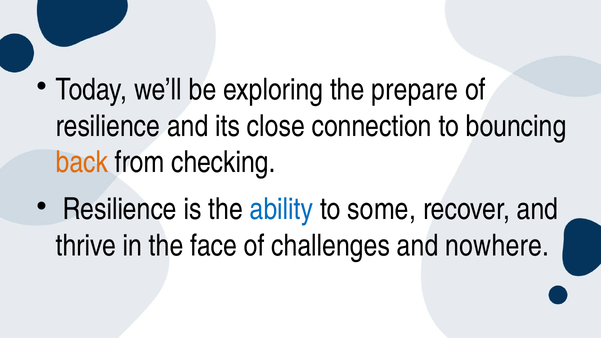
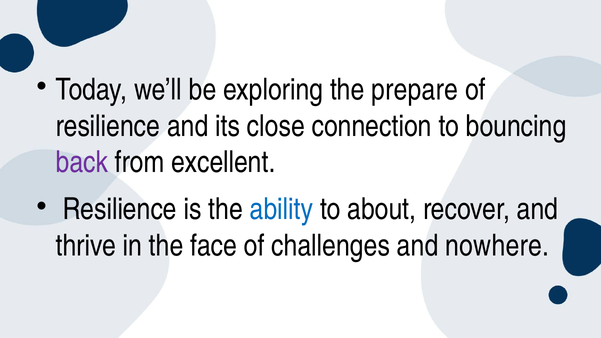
back colour: orange -> purple (82, 162)
checking: checking -> excellent (223, 162)
some: some -> about (382, 210)
